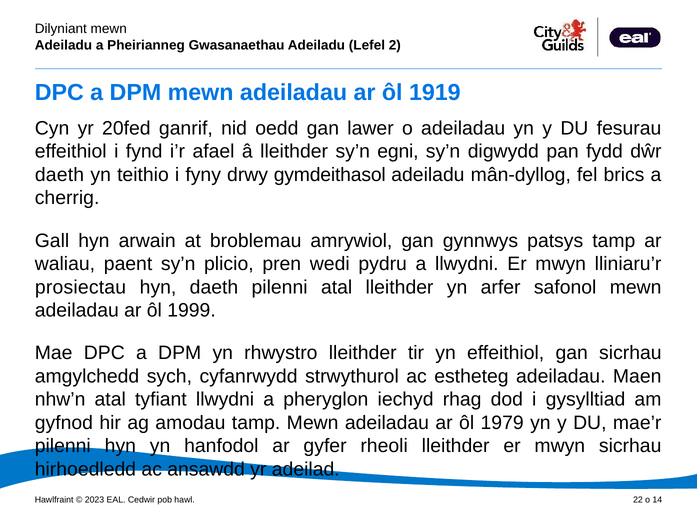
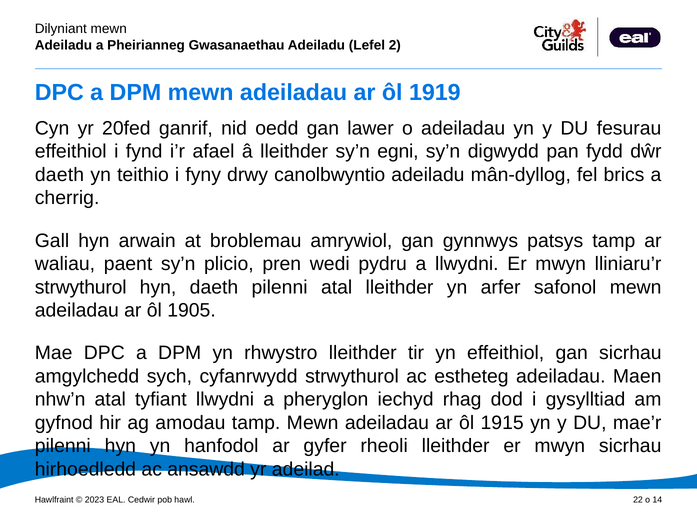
gymdeithasol: gymdeithasol -> canolbwyntio (330, 175)
prosiectau: prosiectau -> strwythurol (81, 287)
1999: 1999 -> 1905 (192, 310)
1979: 1979 -> 1915 (502, 423)
